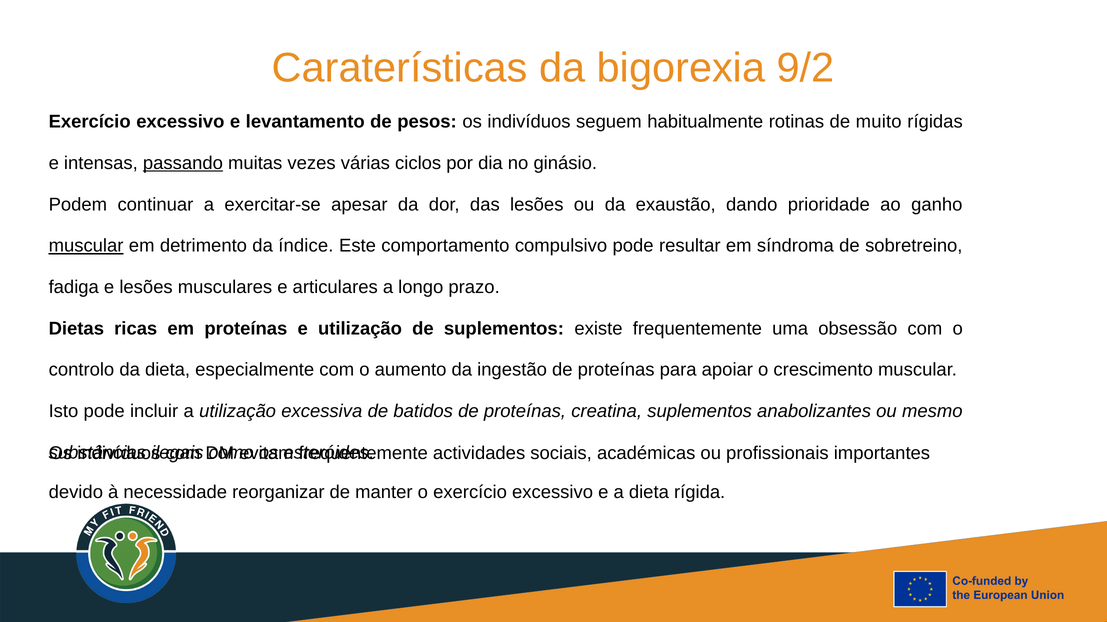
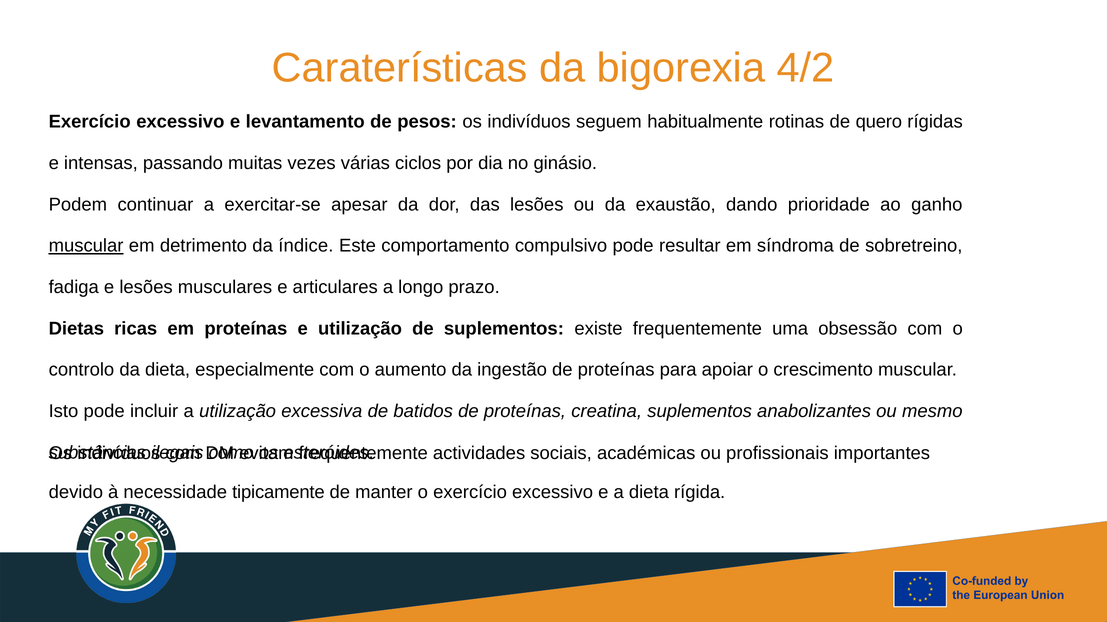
9/2: 9/2 -> 4/2 (806, 68)
muito: muito -> quero (879, 122)
passando underline: present -> none (183, 163)
reorganizar: reorganizar -> tipicamente (278, 493)
